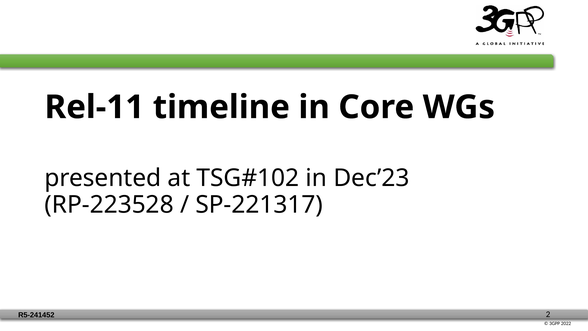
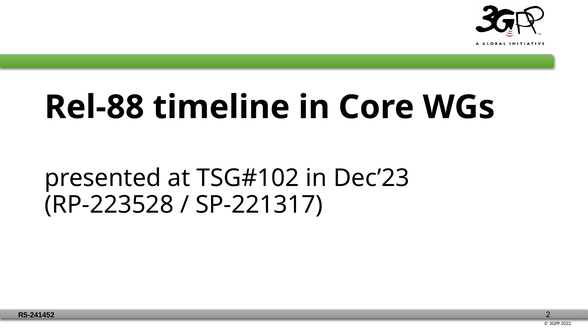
Rel-11: Rel-11 -> Rel-88 (94, 107)
